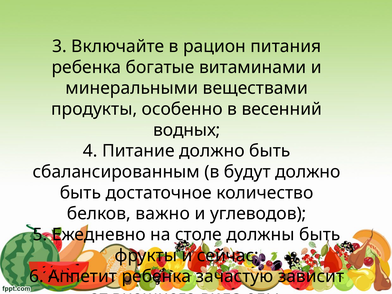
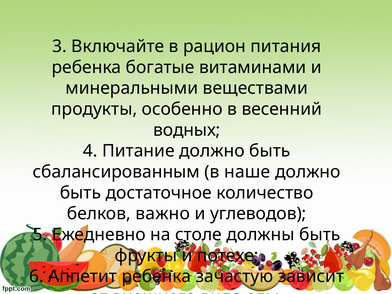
будут: будут -> наше (247, 172)
сейчас: сейчас -> потехе (228, 256)
